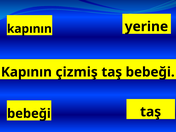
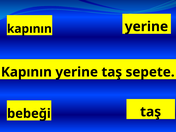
çizmiş: çizmiş -> yerine (77, 72)
bebeği: bebeği -> sepete (150, 72)
